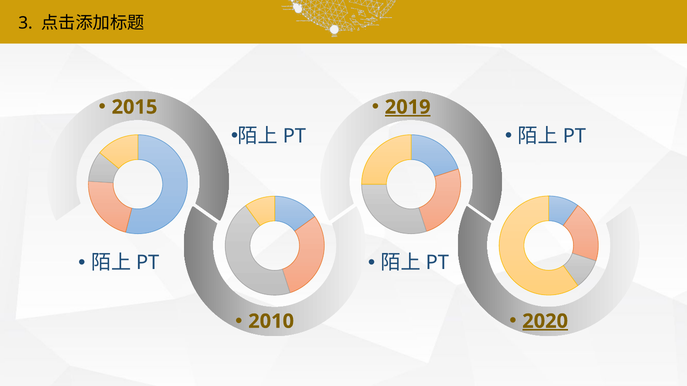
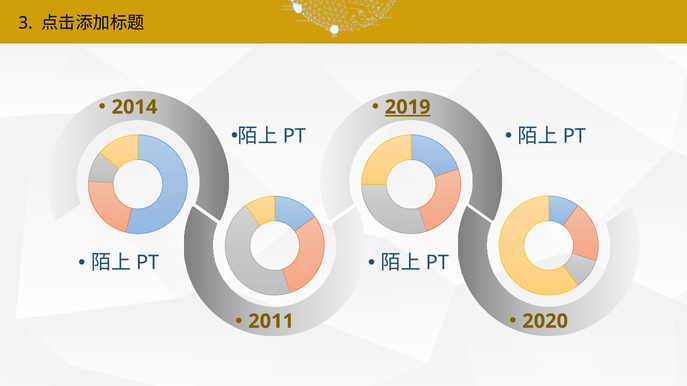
2015: 2015 -> 2014 (134, 107)
2020 underline: present -> none (545, 322)
2010: 2010 -> 2011 (271, 322)
